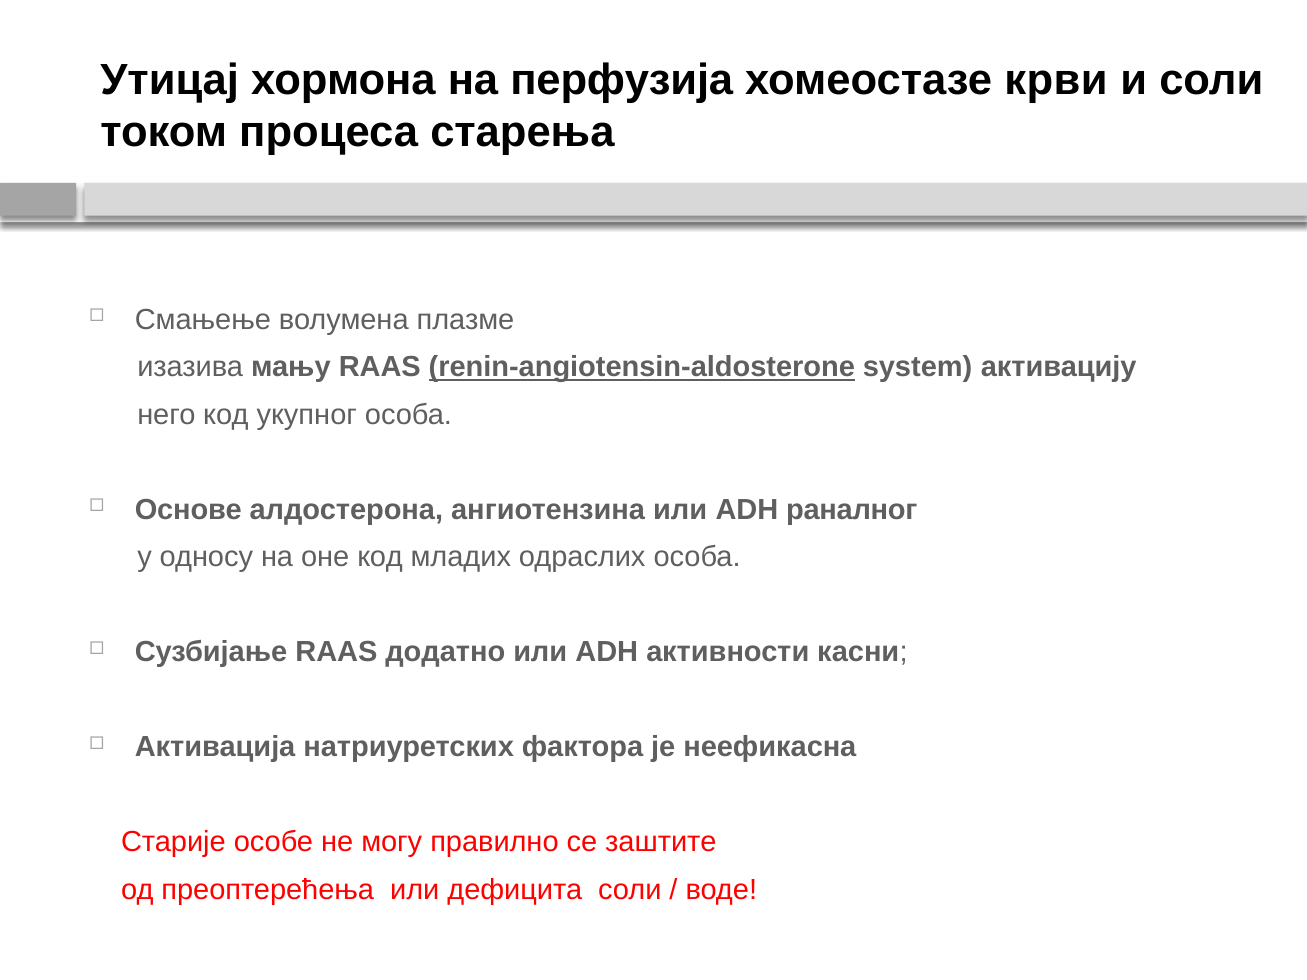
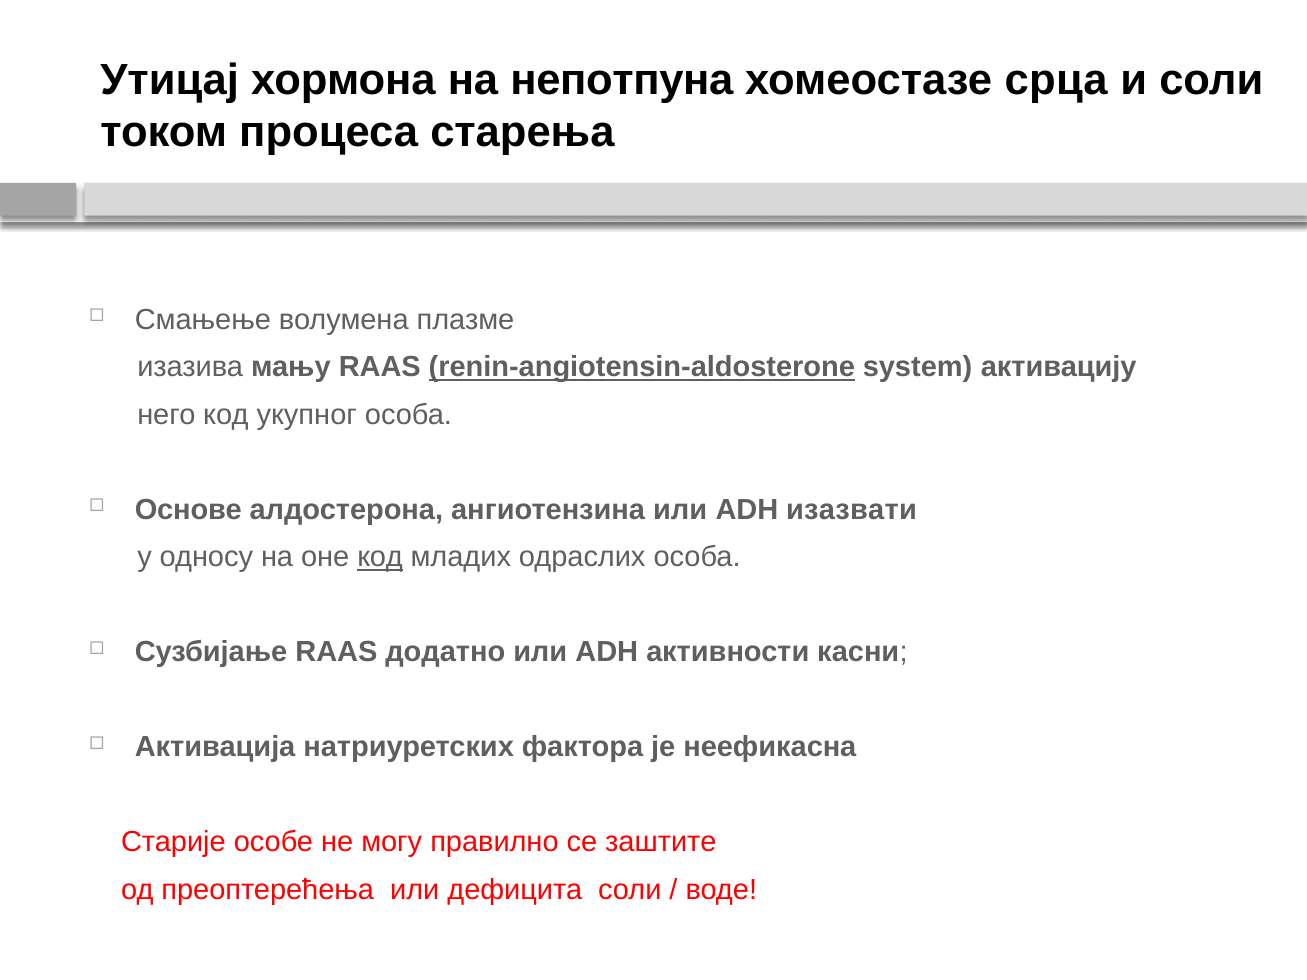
перфузија: перфузија -> непотпуна (622, 80)
крви: крви -> срца (1056, 80)
раналног: раналног -> изазвати (852, 510)
код underline: none -> present (380, 557)
